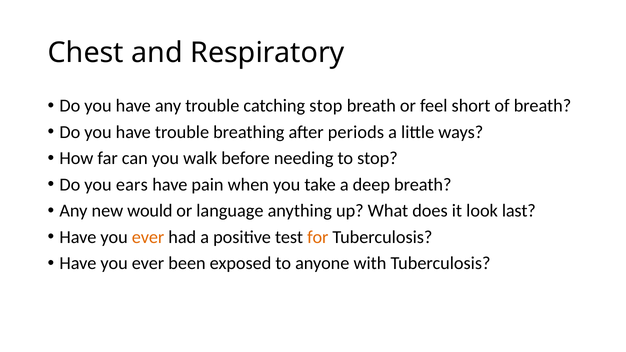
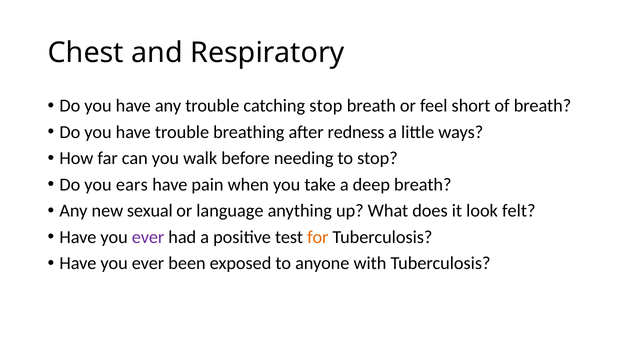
periods: periods -> redness (356, 132)
would: would -> sexual (150, 211)
last: last -> felt (519, 211)
ever colour: orange -> purple (148, 237)
